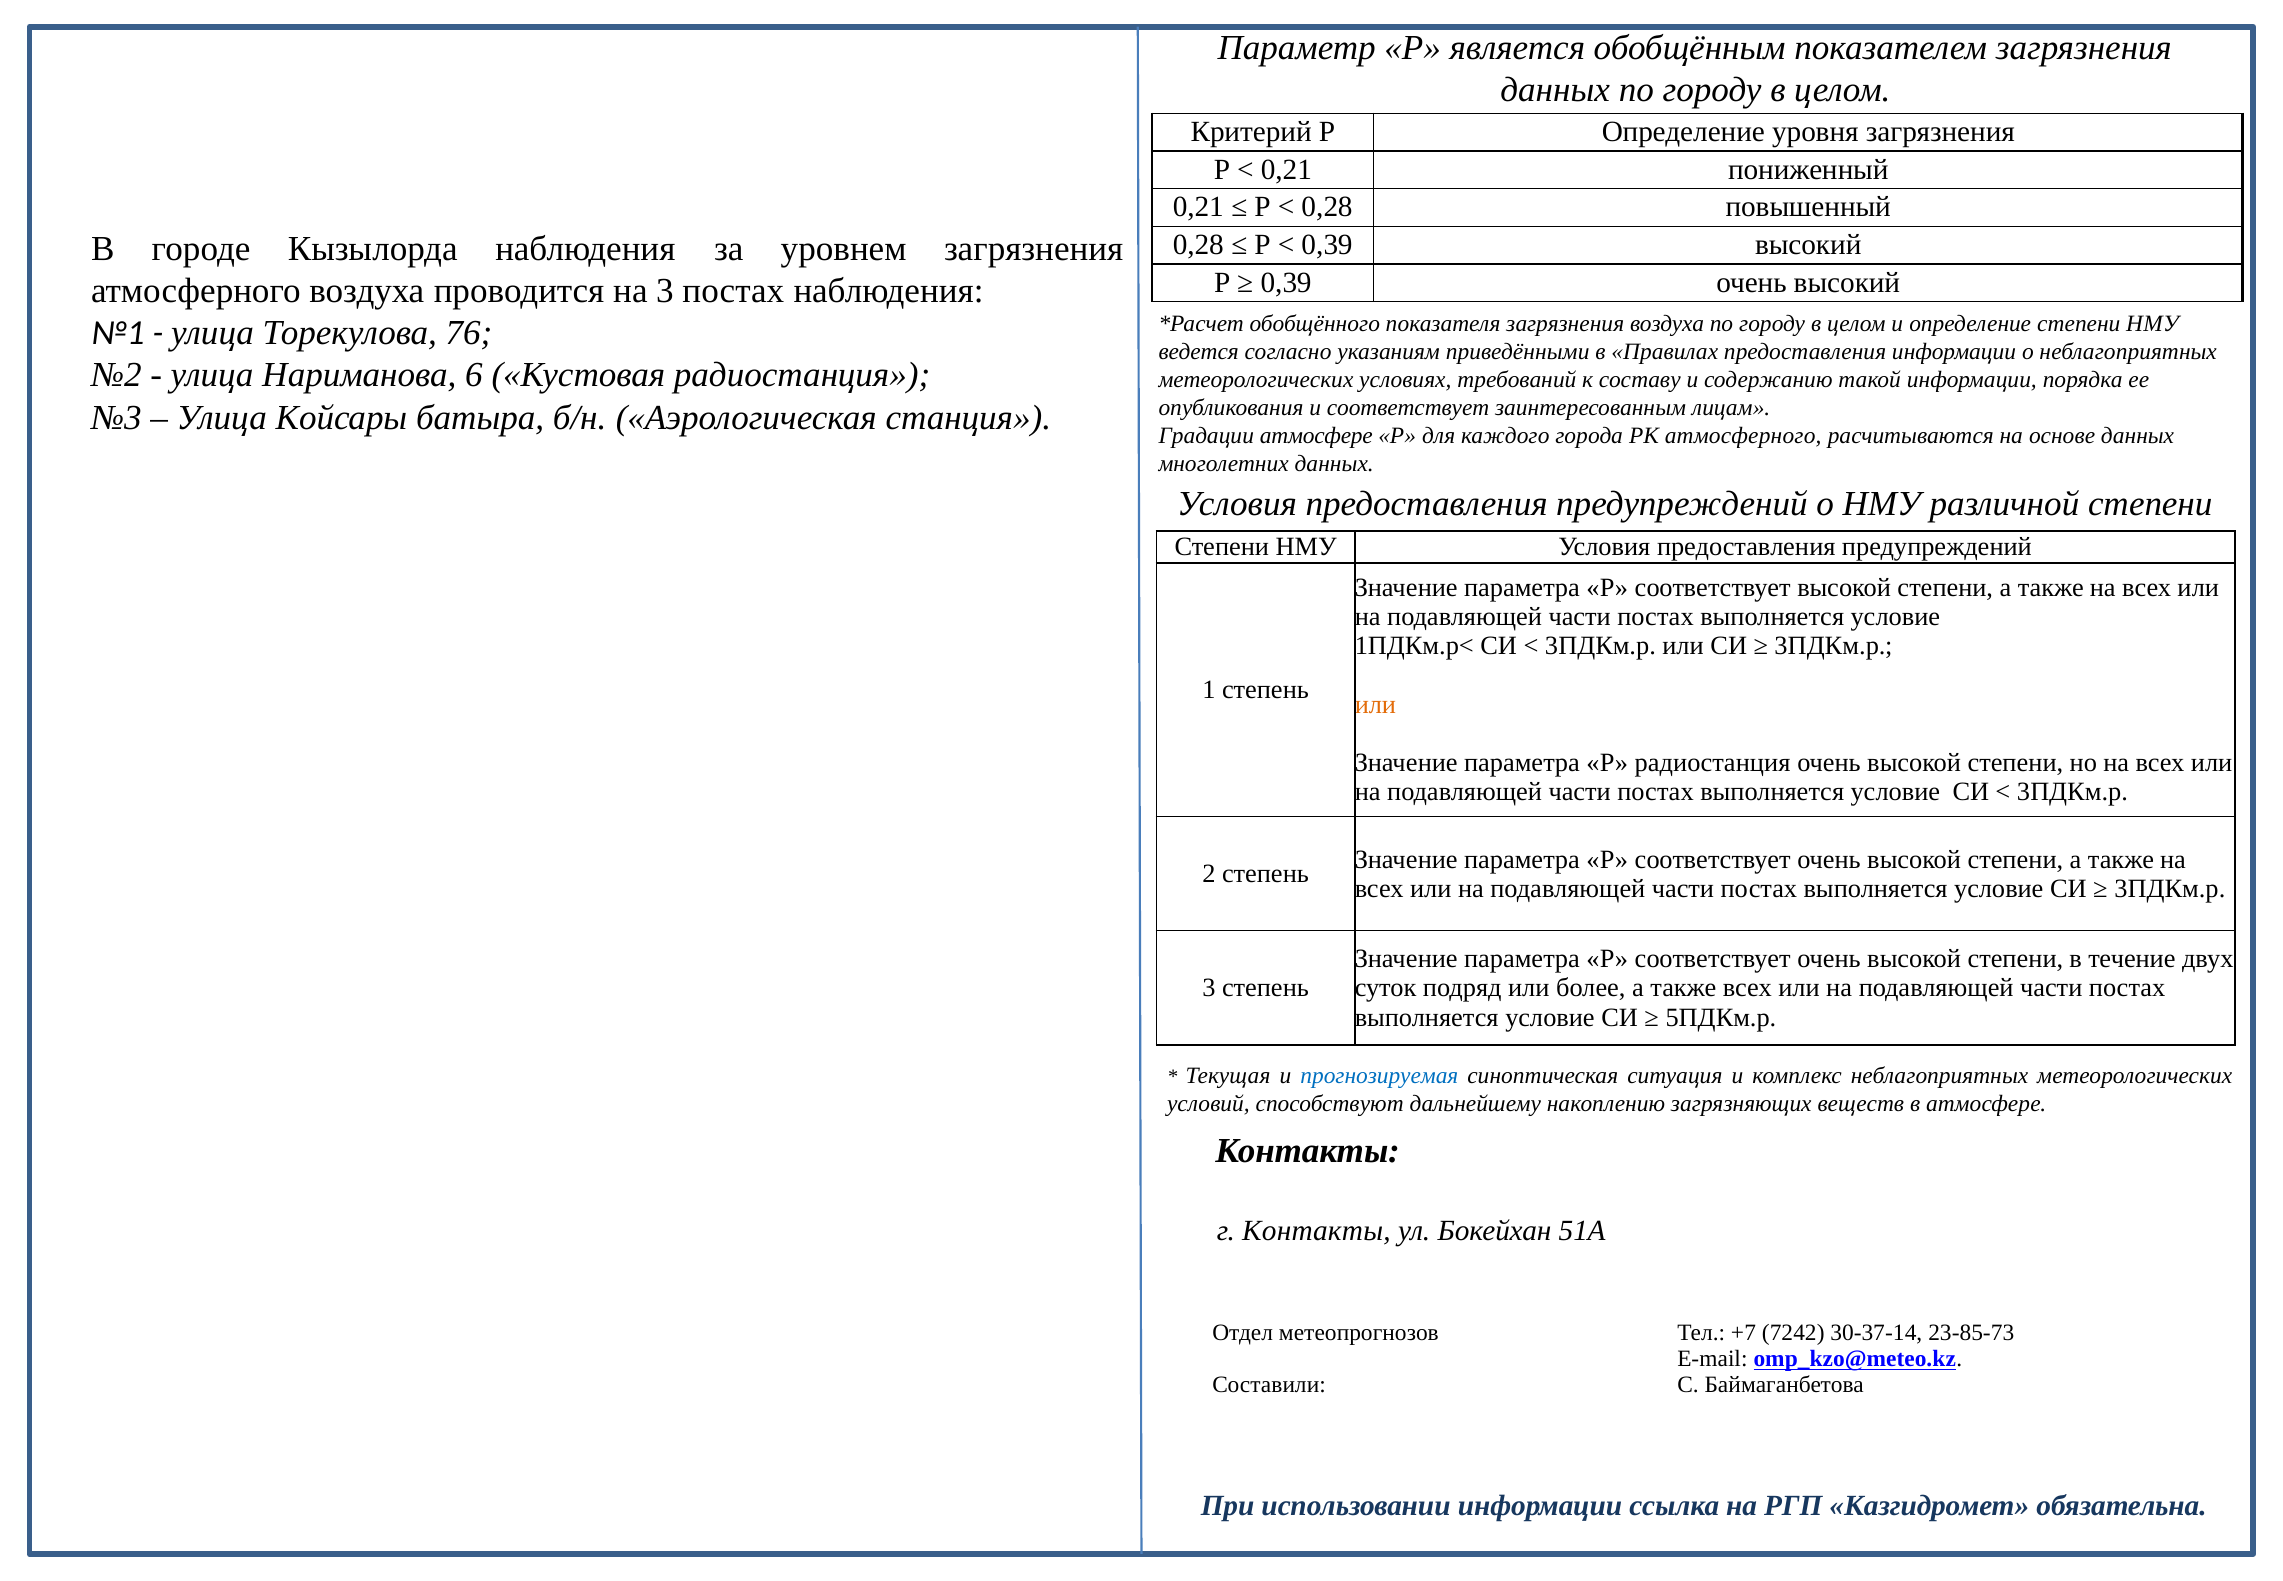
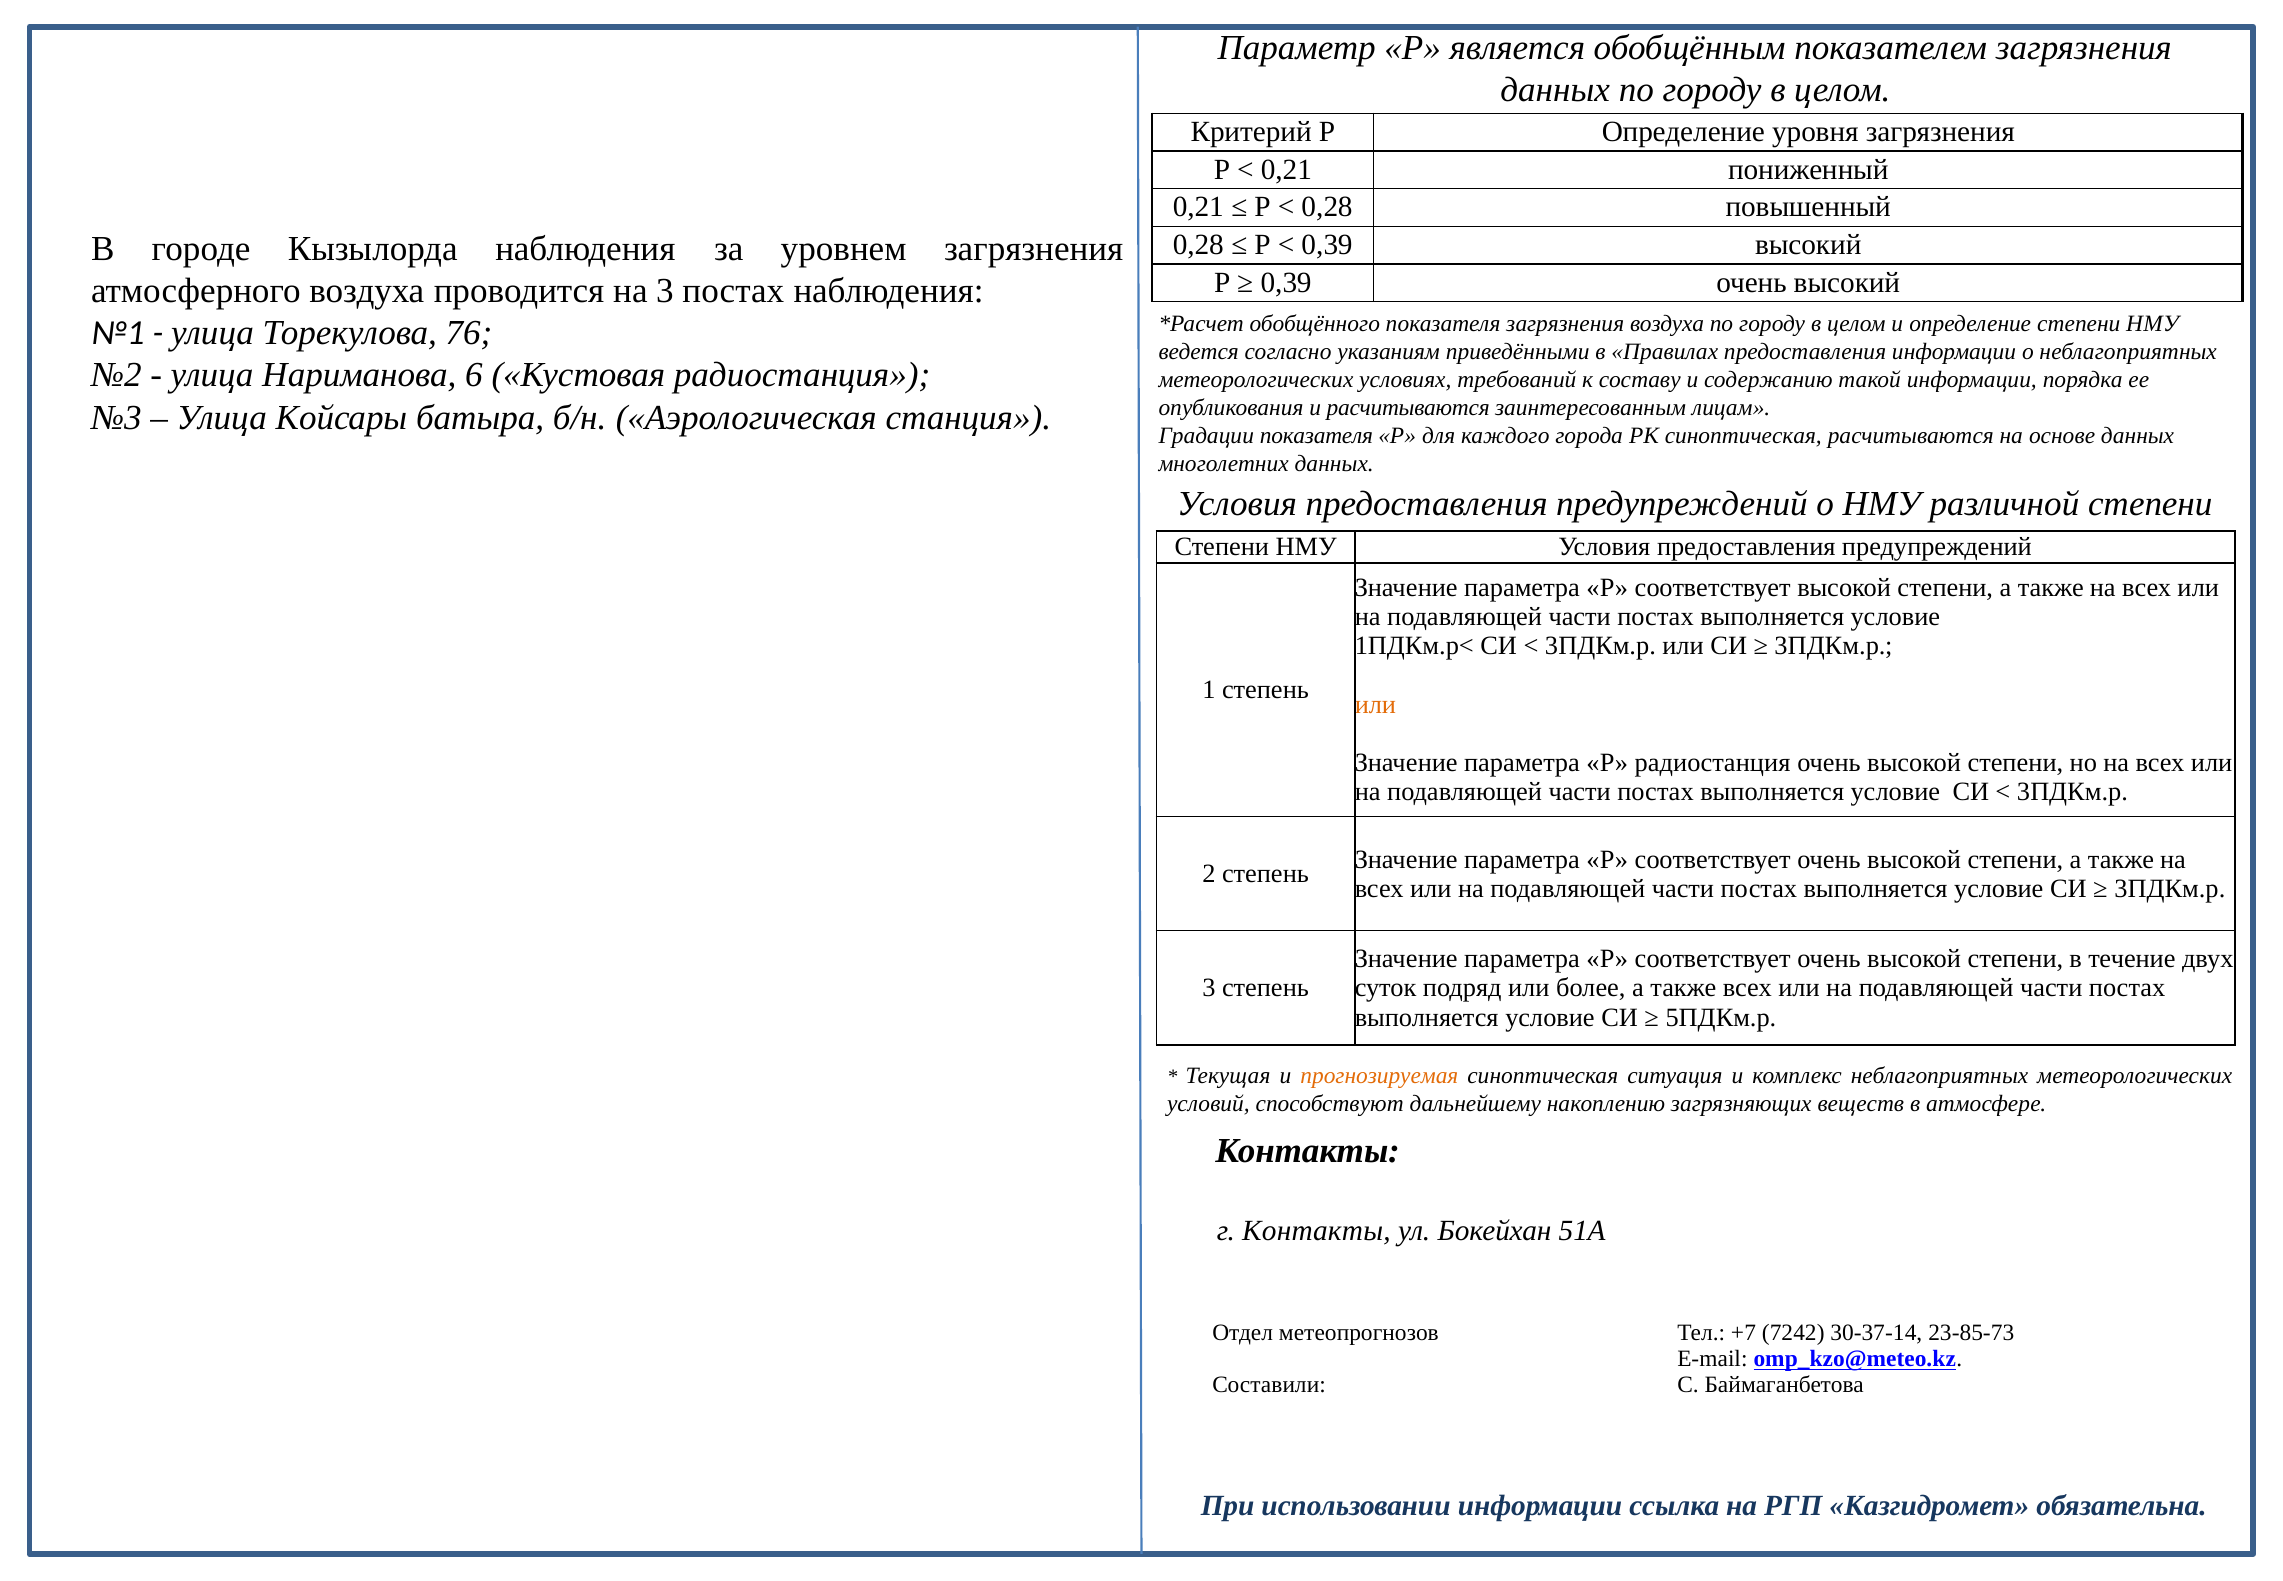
и соответствует: соответствует -> расчитываются (1408, 408)
Градации атмосфере: атмосфере -> показателя (1316, 436)
РК атмосферного: атмосферного -> синоптическая (1743, 436)
прогнозируемая colour: blue -> orange (1379, 1075)
